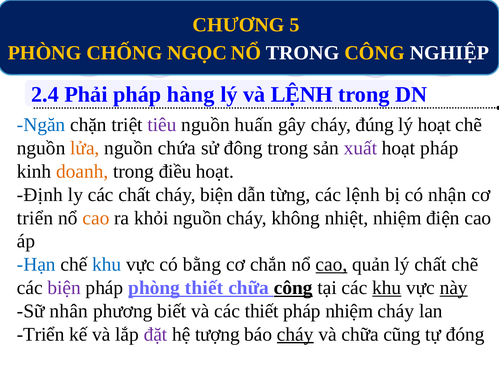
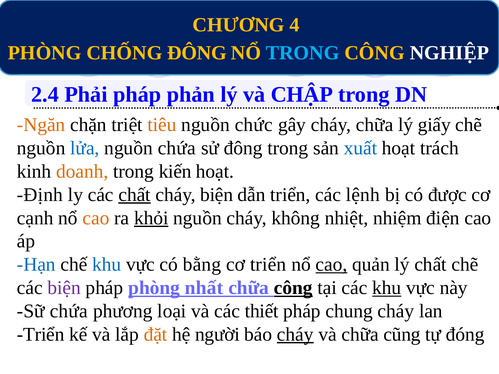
5: 5 -> 4 (295, 25)
CHỐNG NGỌC: NGỌC -> ĐÔNG (197, 53)
TRONG colour: white -> light blue (303, 53)
hàng: hàng -> phản (191, 95)
và LỆNH: LỆNH -> CHẬP (302, 95)
Ngăn colour: blue -> orange (41, 125)
tiêu colour: purple -> orange (162, 125)
huấn: huấn -> chức (254, 125)
cháy đúng: đúng -> chữa (375, 125)
lý hoạt: hoạt -> giấy (434, 125)
lửa colour: orange -> blue (85, 148)
xuất colour: purple -> blue (360, 148)
hoạt pháp: pháp -> trách (439, 148)
điều: điều -> kiến (175, 171)
chất underline: none -> present (135, 195)
dẫn từng: từng -> triển (290, 195)
nhận: nhận -> được (447, 195)
triển: triển -> cạnh (35, 218)
khỏi underline: none -> present (151, 218)
cơ chắn: chắn -> triển (268, 265)
phòng thiết: thiết -> nhất (204, 288)
này underline: present -> none (454, 288)
Sữ nhân: nhân -> chứa (69, 311)
biết: biết -> loại (172, 311)
pháp nhiệm: nhiệm -> chung (349, 311)
đặt colour: purple -> orange (156, 335)
tượng: tượng -> người (217, 335)
